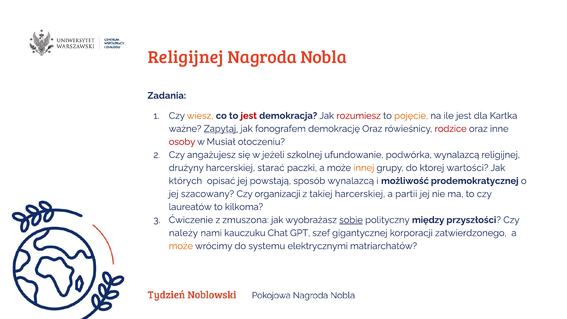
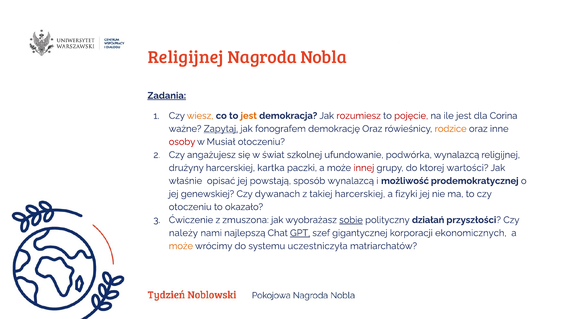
Zadania underline: none -> present (167, 96)
jest colour: red -> orange (249, 116)
pojęcie colour: orange -> red (411, 116)
Kartka: Kartka -> Corina (504, 116)
rodzice colour: red -> orange (451, 129)
jeżeli: jeżeli -> świat (273, 155)
starać: starać -> kartka (271, 168)
innej colour: orange -> red (364, 168)
których: których -> właśnie (185, 181)
szacowany: szacowany -> genewskiej (207, 194)
organizacji: organizacji -> dywanach (277, 194)
partii: partii -> fizyki (406, 194)
laureatów: laureatów -> otoczeniu (190, 207)
kilkoma: kilkoma -> okazało (244, 207)
między: między -> działań (428, 220)
kauczuku: kauczuku -> najlepszą (245, 233)
GPT underline: none -> present (300, 233)
zatwierdzonego: zatwierdzonego -> ekonomicznych (471, 233)
elektrycznymi: elektrycznymi -> uczestniczyła (318, 246)
